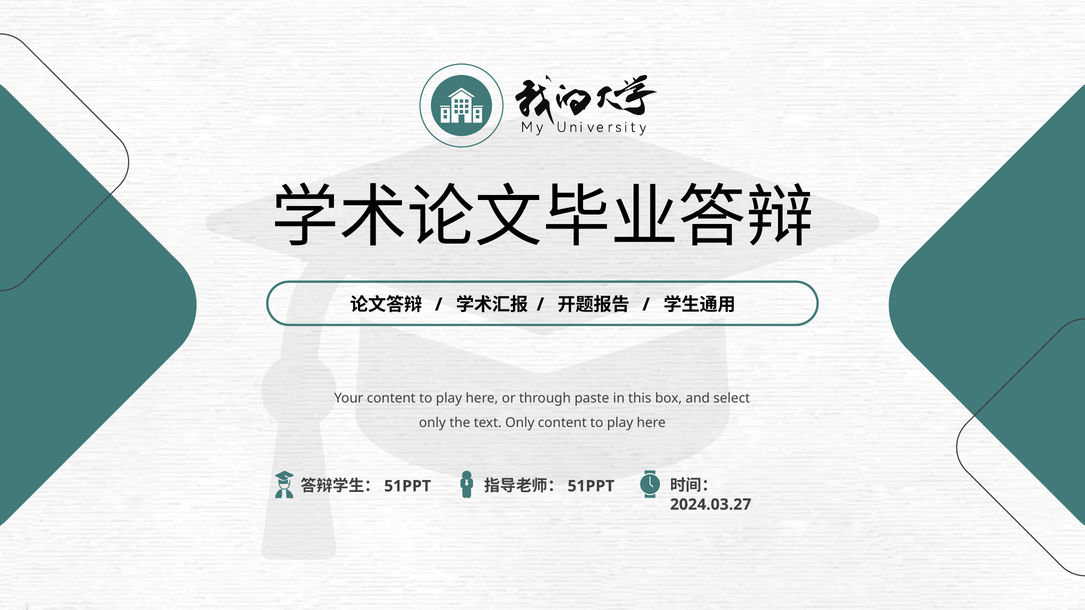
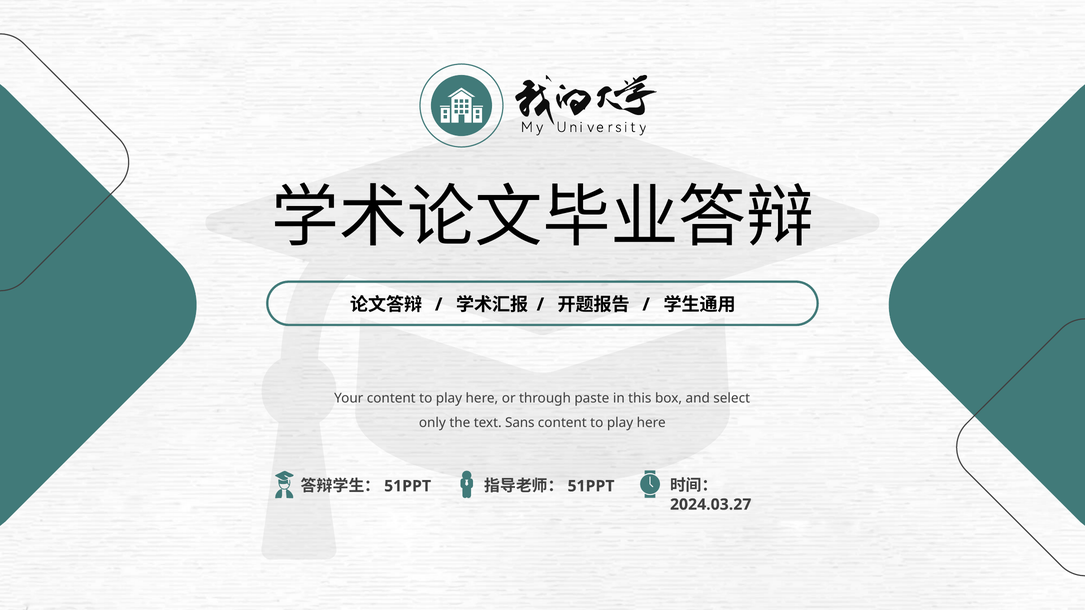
text Only: Only -> Sans (520, 423)
